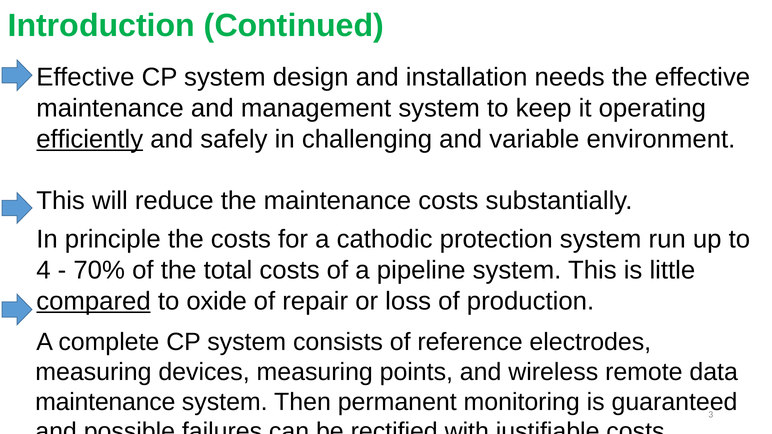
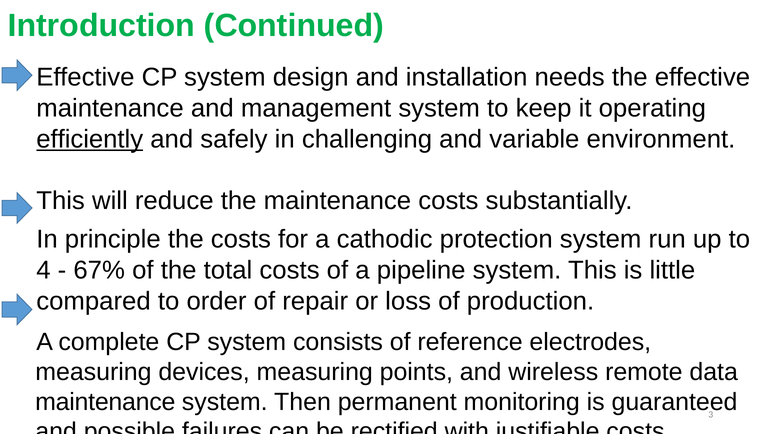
70%: 70% -> 67% (99, 270)
compared underline: present -> none (94, 301)
oxide: oxide -> order (217, 301)
